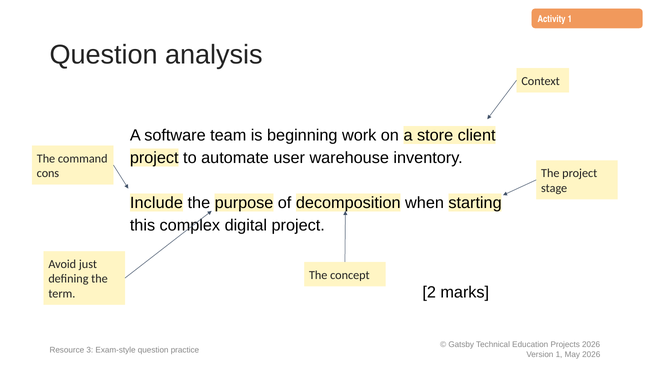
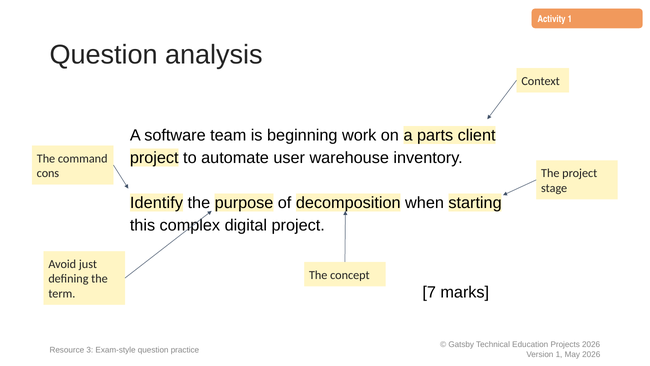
store: store -> parts (435, 135)
Include: Include -> Identify (156, 202)
2: 2 -> 7 (429, 292)
